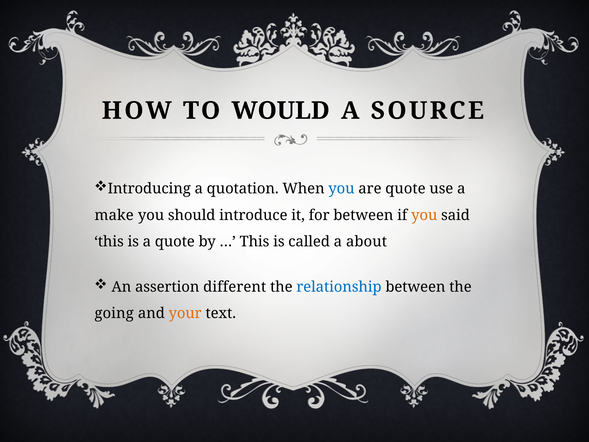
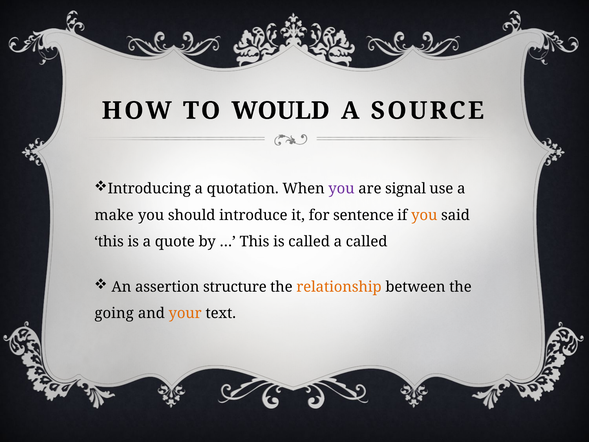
you colour: blue -> purple (341, 189)
are quote: quote -> signal (406, 189)
for between: between -> sentence (363, 215)
a about: about -> called (367, 242)
different: different -> structure (235, 287)
relationship colour: blue -> orange (339, 287)
